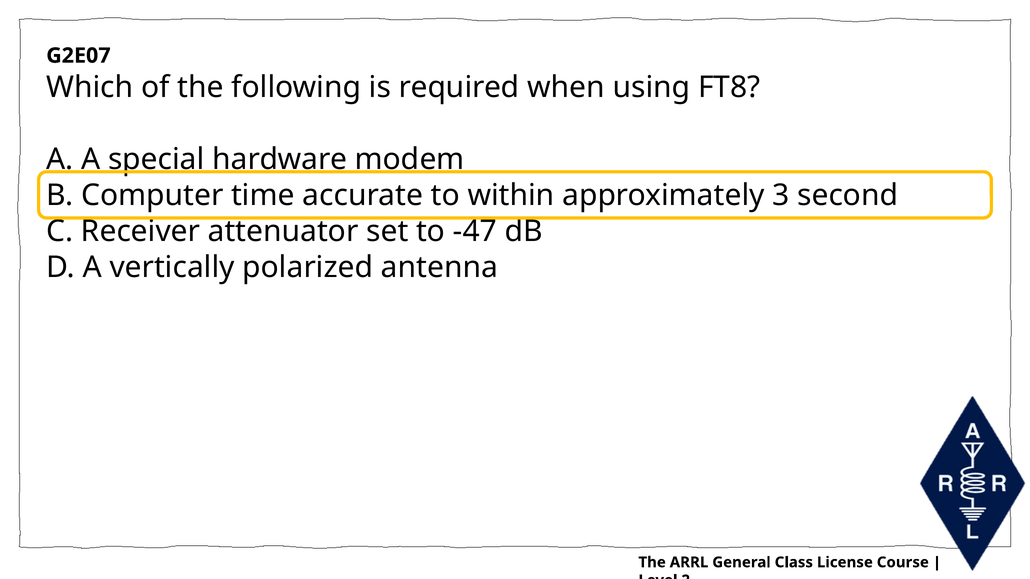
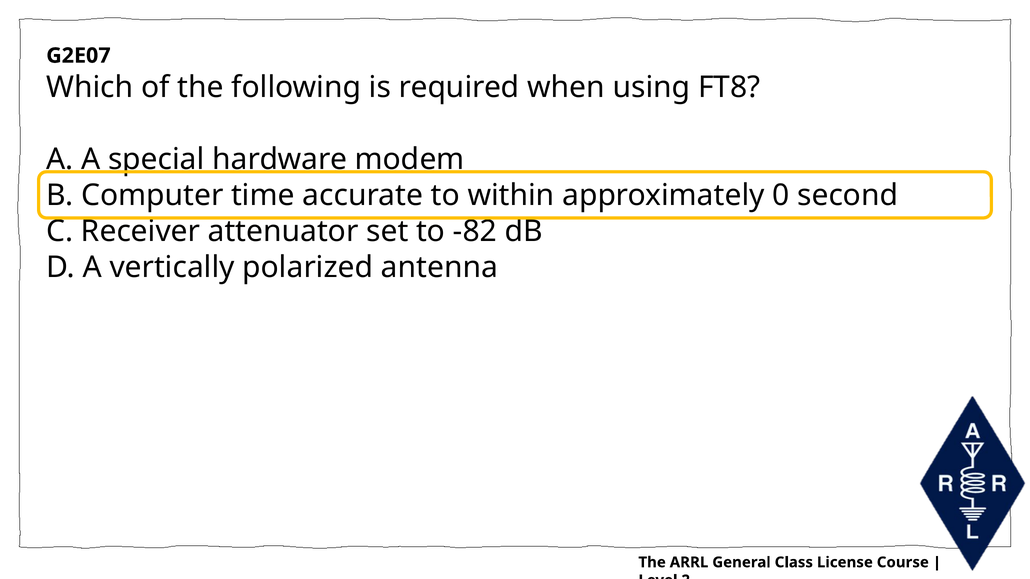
3: 3 -> 0 (781, 195)
-47: -47 -> -82 (475, 231)
